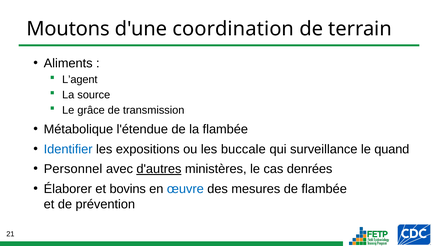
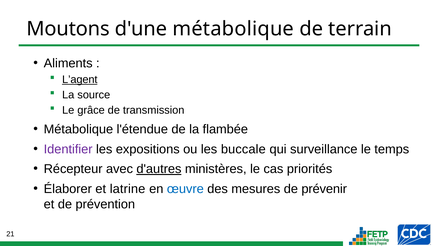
d'une coordination: coordination -> métabolique (233, 29)
L’agent underline: none -> present (80, 80)
Identifier colour: blue -> purple (68, 149)
quand: quand -> temps (392, 149)
Personnel: Personnel -> Récepteur (73, 169)
denrées: denrées -> priorités (310, 169)
bovins: bovins -> latrine (128, 189)
de flambée: flambée -> prévenir (324, 189)
